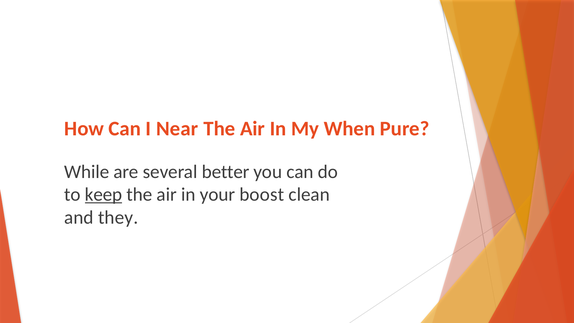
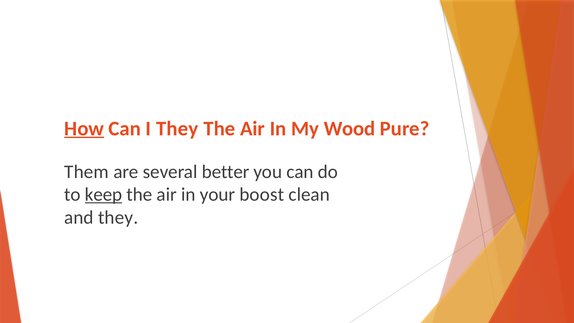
How underline: none -> present (84, 128)
I Near: Near -> They (177, 128)
When: When -> Wood (350, 128)
While: While -> Them (87, 172)
